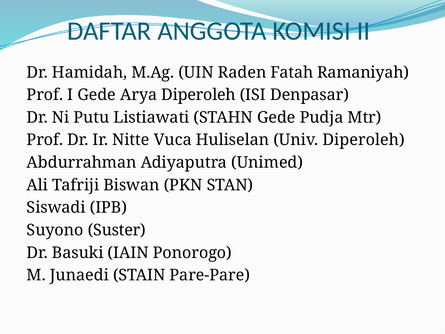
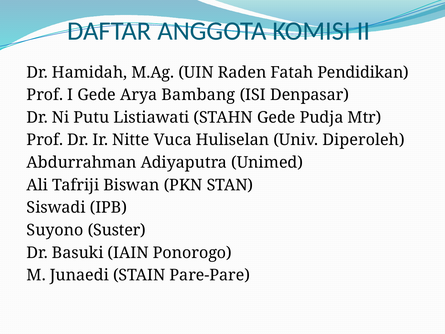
Ramaniyah: Ramaniyah -> Pendidikan (363, 72)
Arya Diperoleh: Diperoleh -> Bambang (198, 95)
